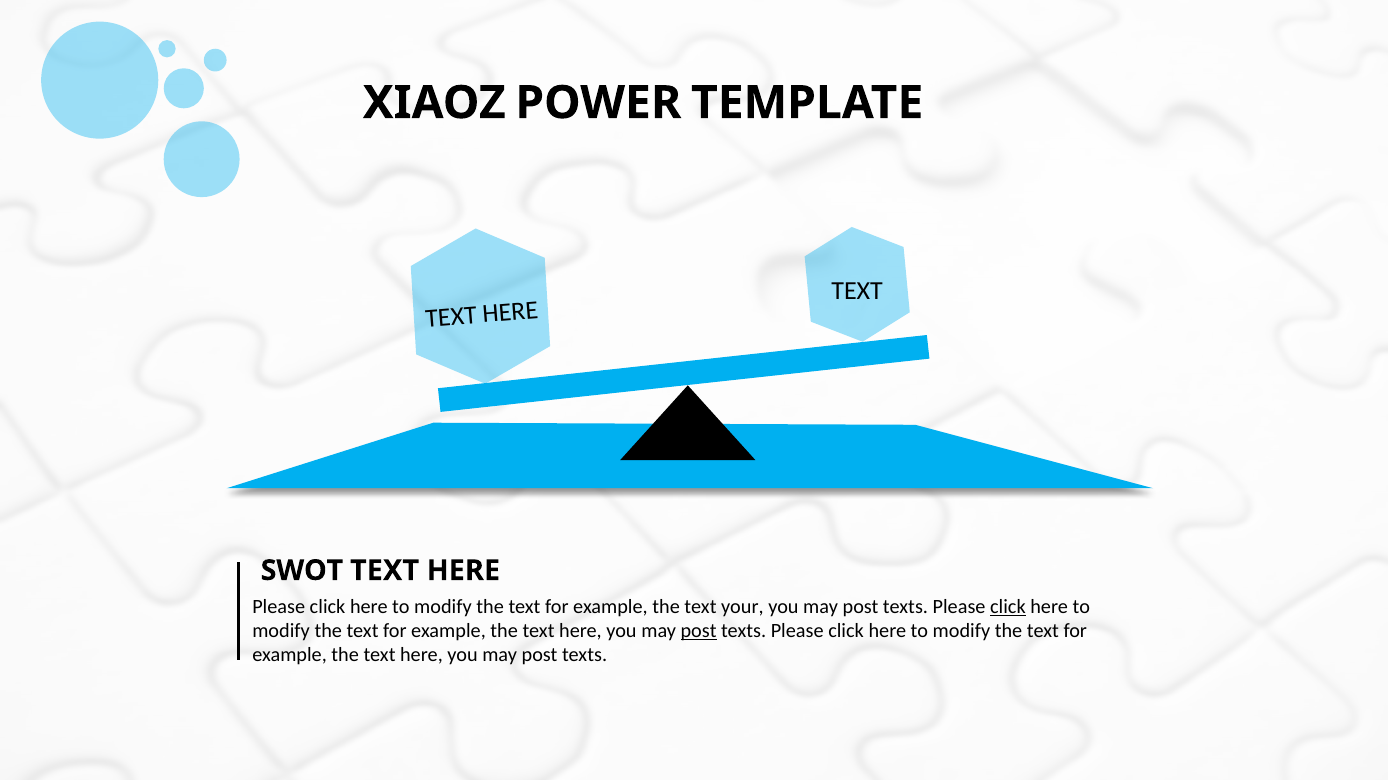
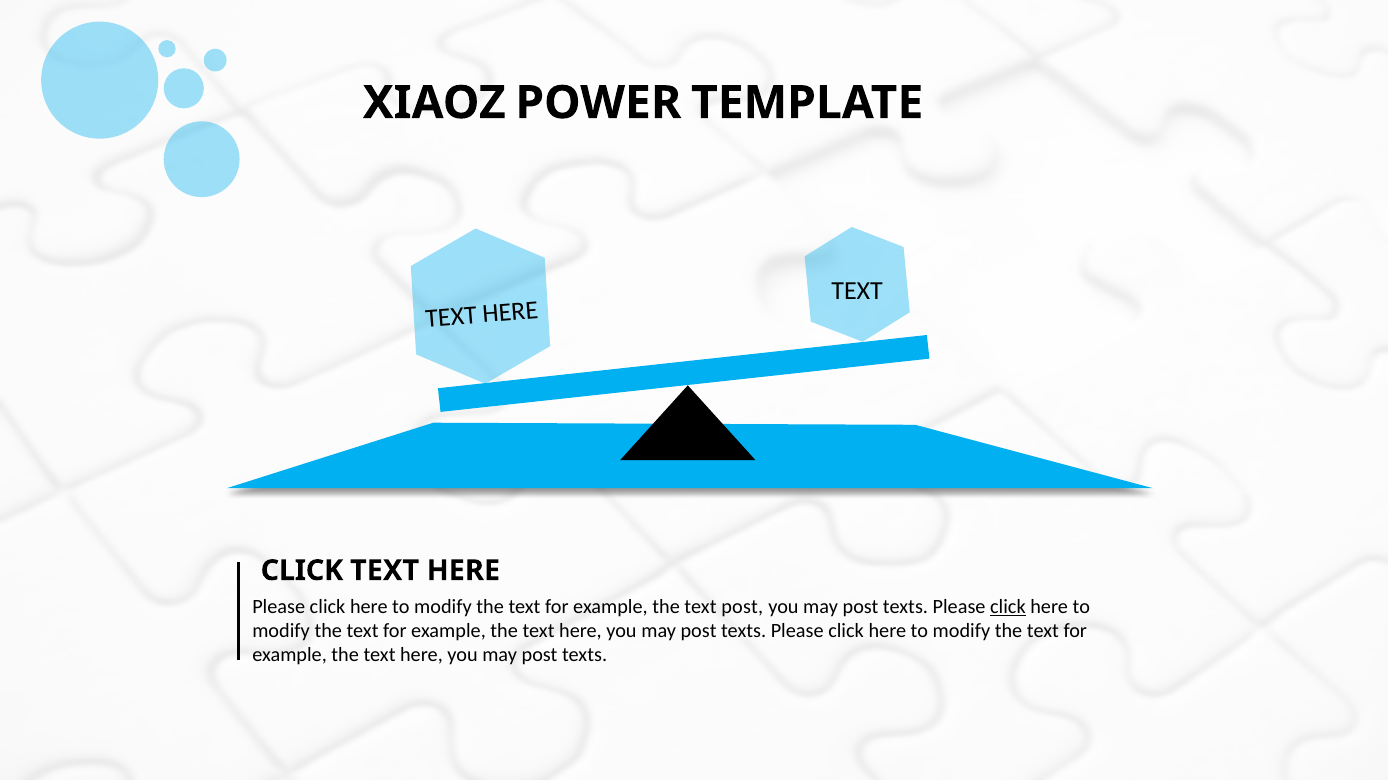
SWOT: SWOT -> CLICK (302, 571)
text your: your -> post (742, 607)
post underline: present -> none (699, 632)
